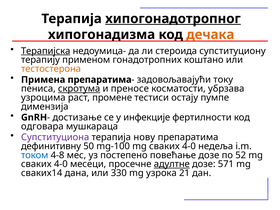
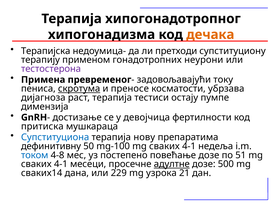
хипогонадотропног underline: present -> none (173, 19)
Терапијска underline: present -> none (46, 51)
стероида: стероида -> претходи (176, 51)
коштано: коштано -> неурони (204, 60)
тестостерона colour: orange -> purple (51, 69)
Примена препаратима: препаратима -> превременог (100, 80)
узроцима: узроцима -> дијагноза (43, 98)
раст промене: промене -> терапија (112, 98)
инфекције: инфекције -> девојчица (147, 117)
одговара: одговара -> притиска (42, 126)
Супституциона colour: purple -> blue (55, 137)
mg-100 mg сваких 4-0: 4-0 -> 4-1 (189, 146)
52: 52 -> 51 (241, 155)
4-0: 4-0 -> 4-1 (61, 164)
571: 571 -> 500 (226, 164)
330: 330 -> 229 (119, 173)
